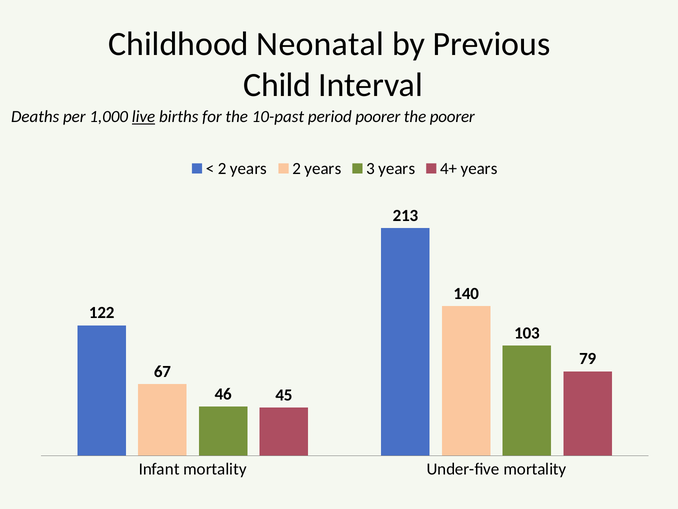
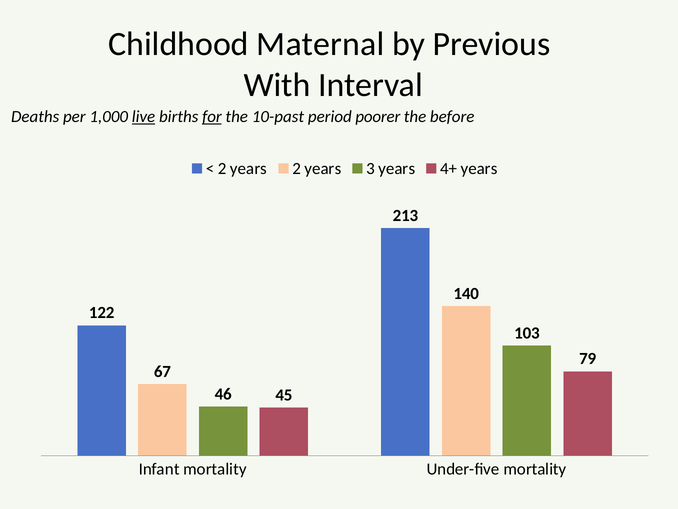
Neonatal: Neonatal -> Maternal (320, 44)
Child: Child -> With (277, 85)
for underline: none -> present (212, 116)
the poorer: poorer -> before (452, 116)
